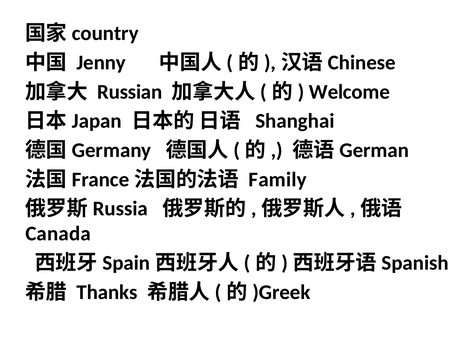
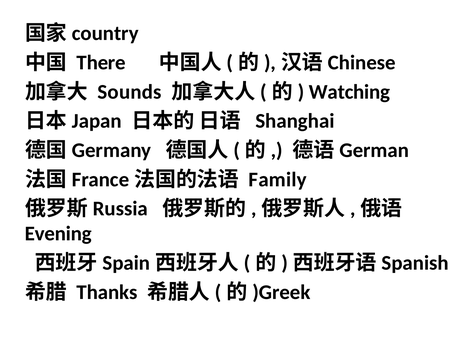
Jenny: Jenny -> There (101, 63)
Russian: Russian -> Sounds (130, 92)
Welcome: Welcome -> Watching (349, 92)
Canada: Canada -> Evening (58, 234)
